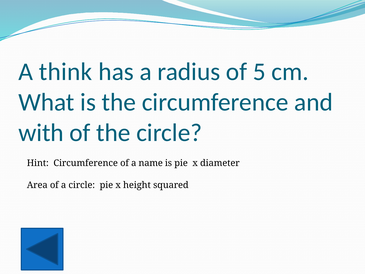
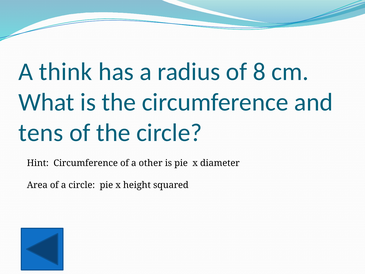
5: 5 -> 8 (259, 72)
with: with -> tens (41, 133)
name: name -> other (151, 163)
